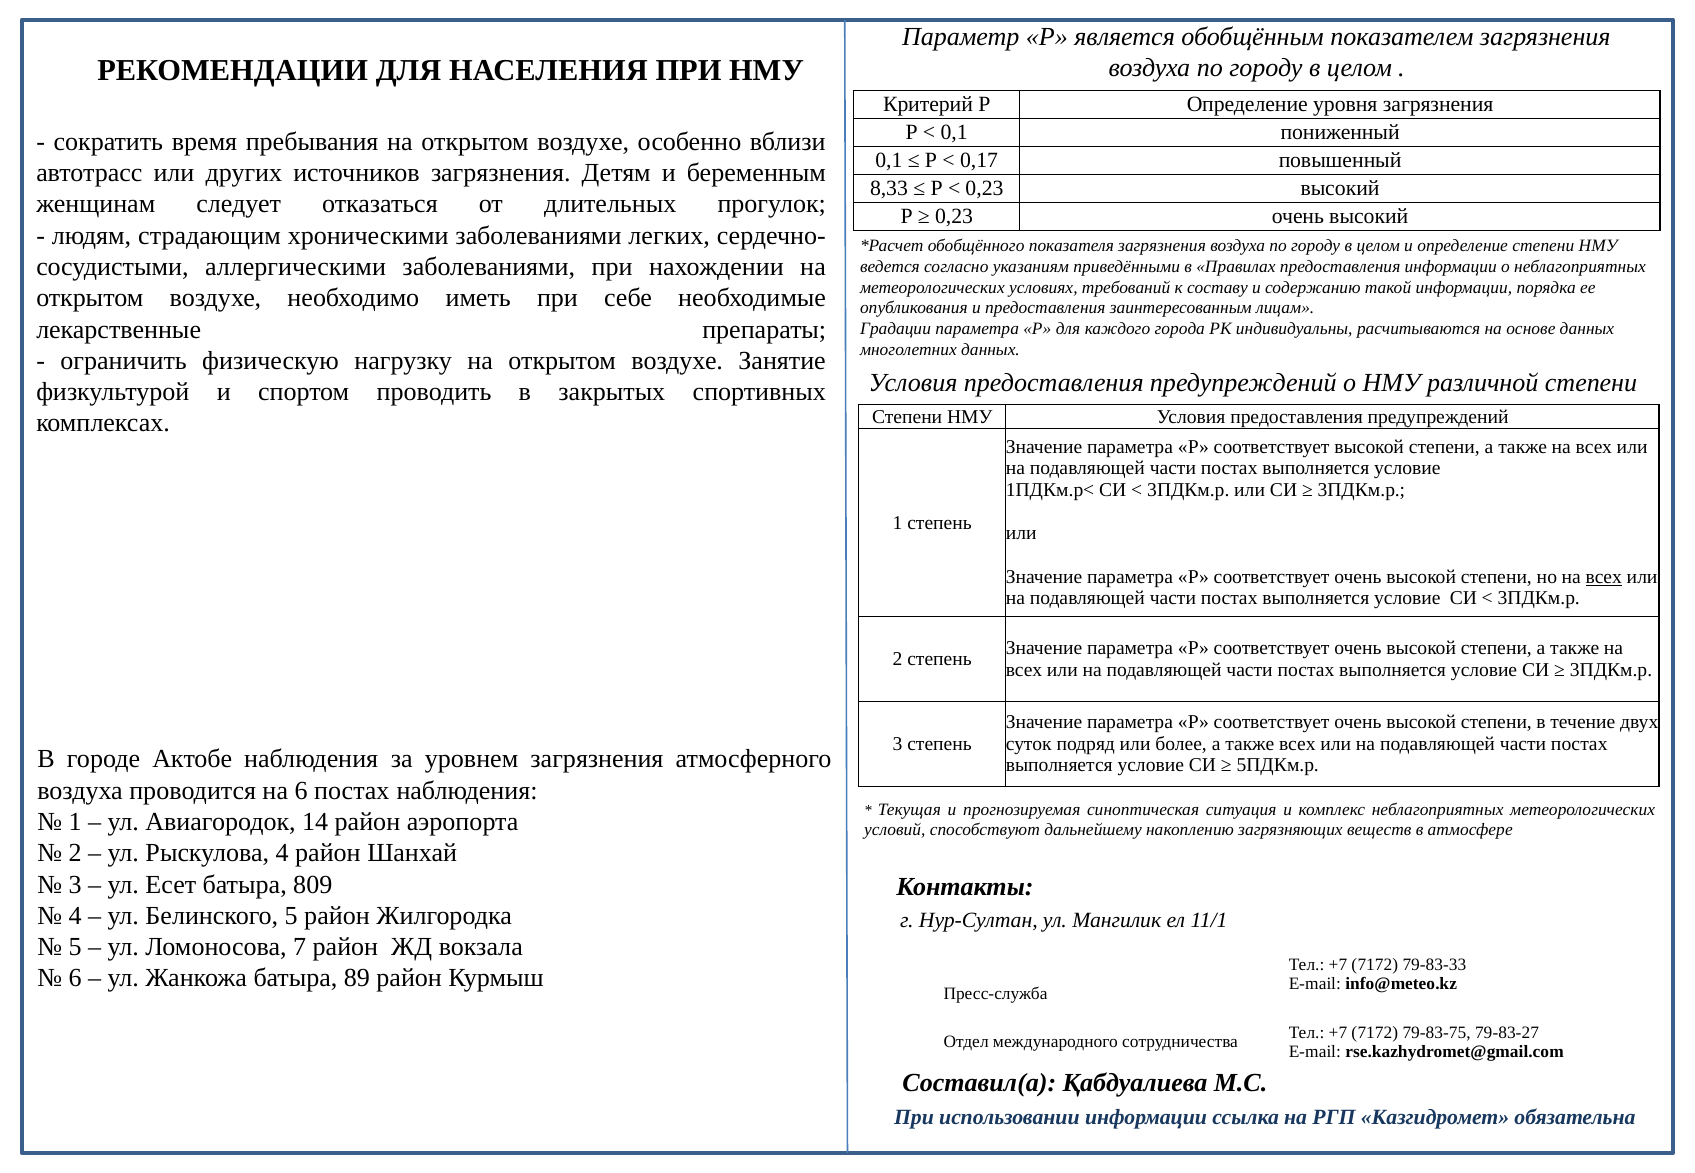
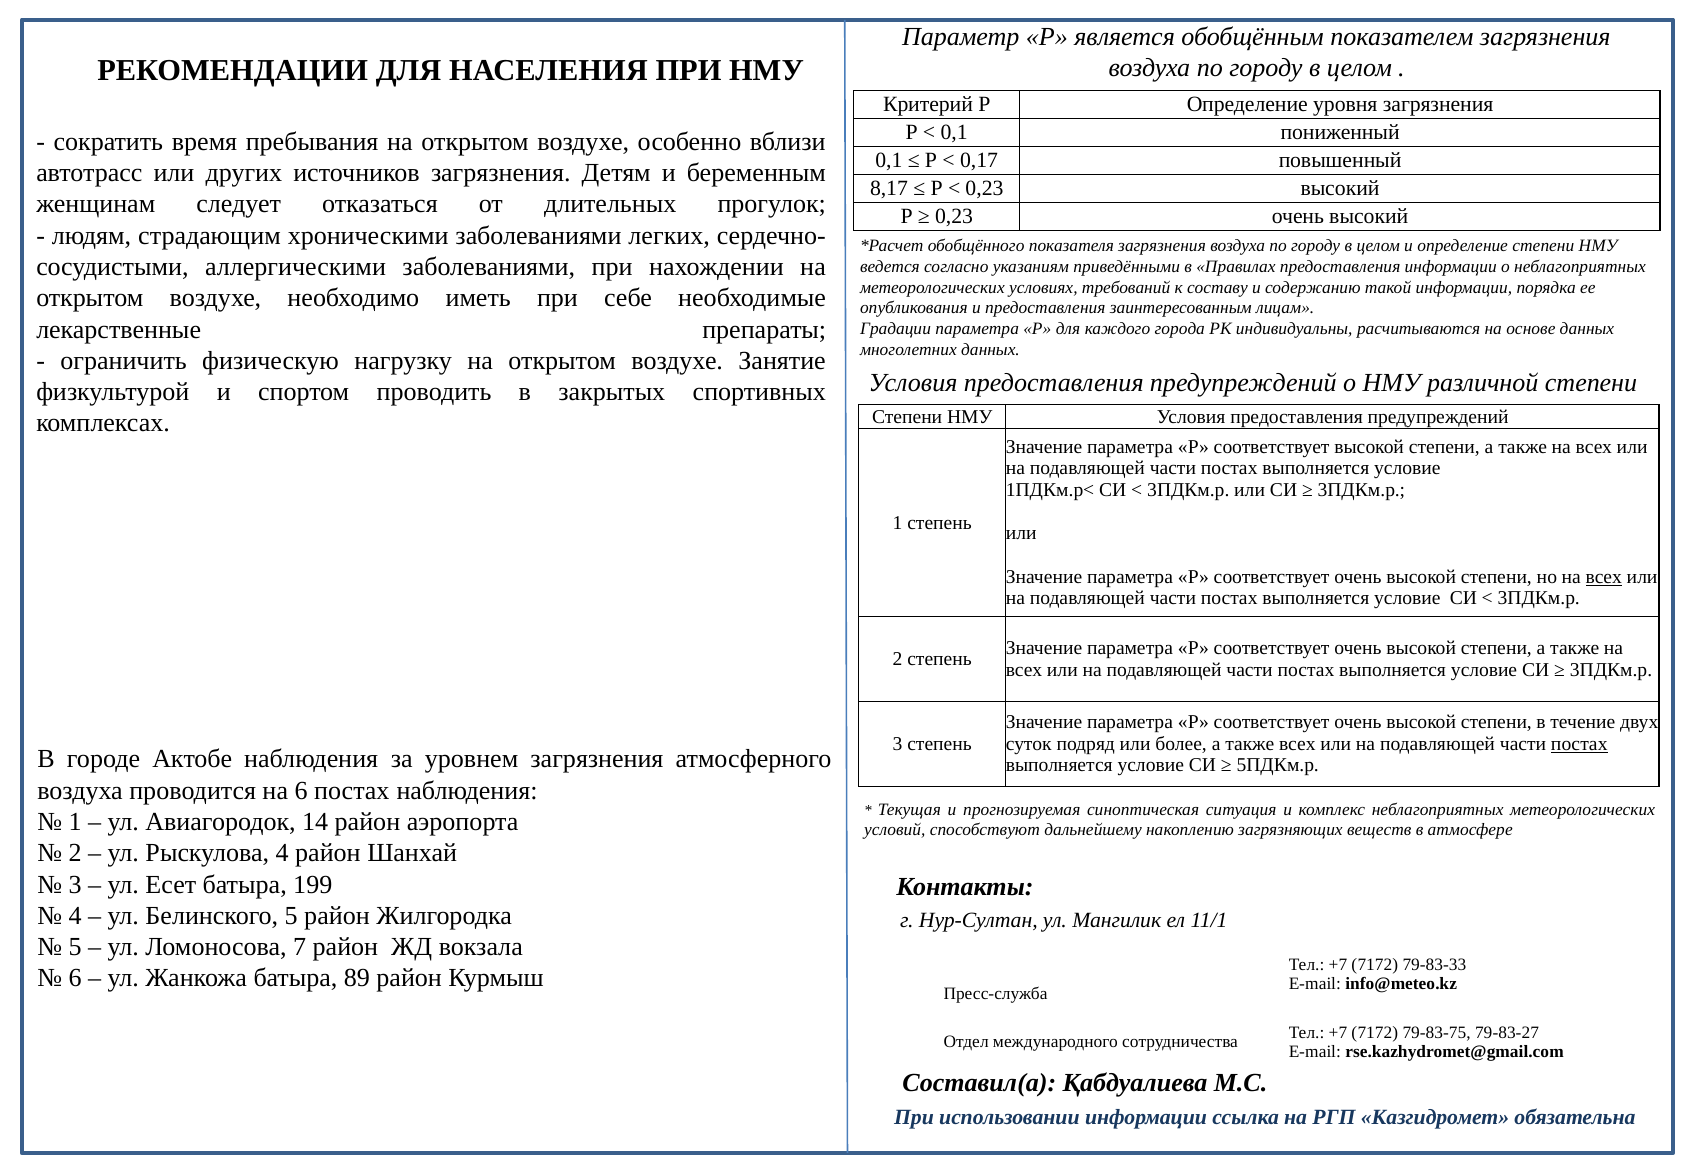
8,33: 8,33 -> 8,17 (889, 189)
постах underline: none -> present (1579, 744)
809: 809 -> 199 (313, 885)
